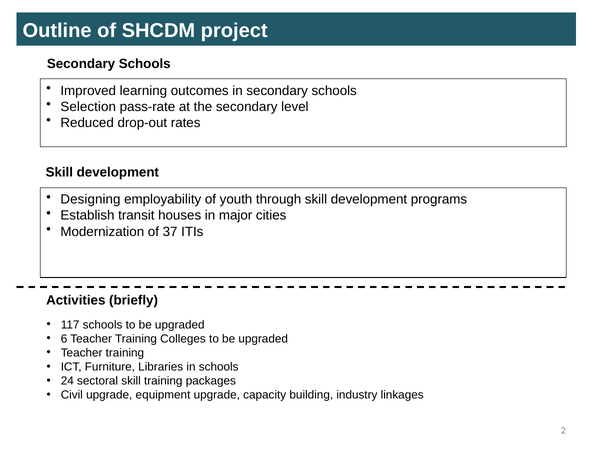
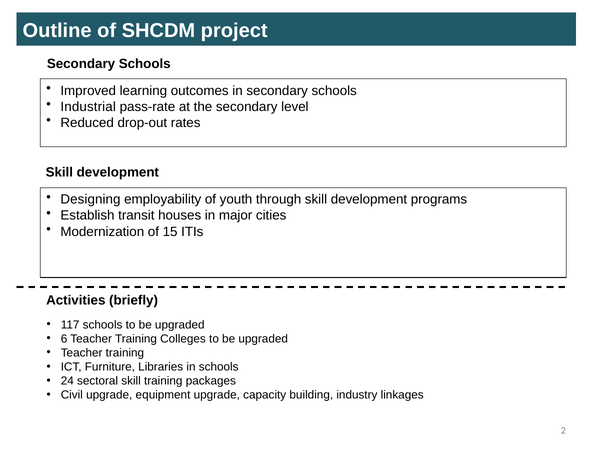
Selection: Selection -> Industrial (88, 107)
37: 37 -> 15 (170, 232)
